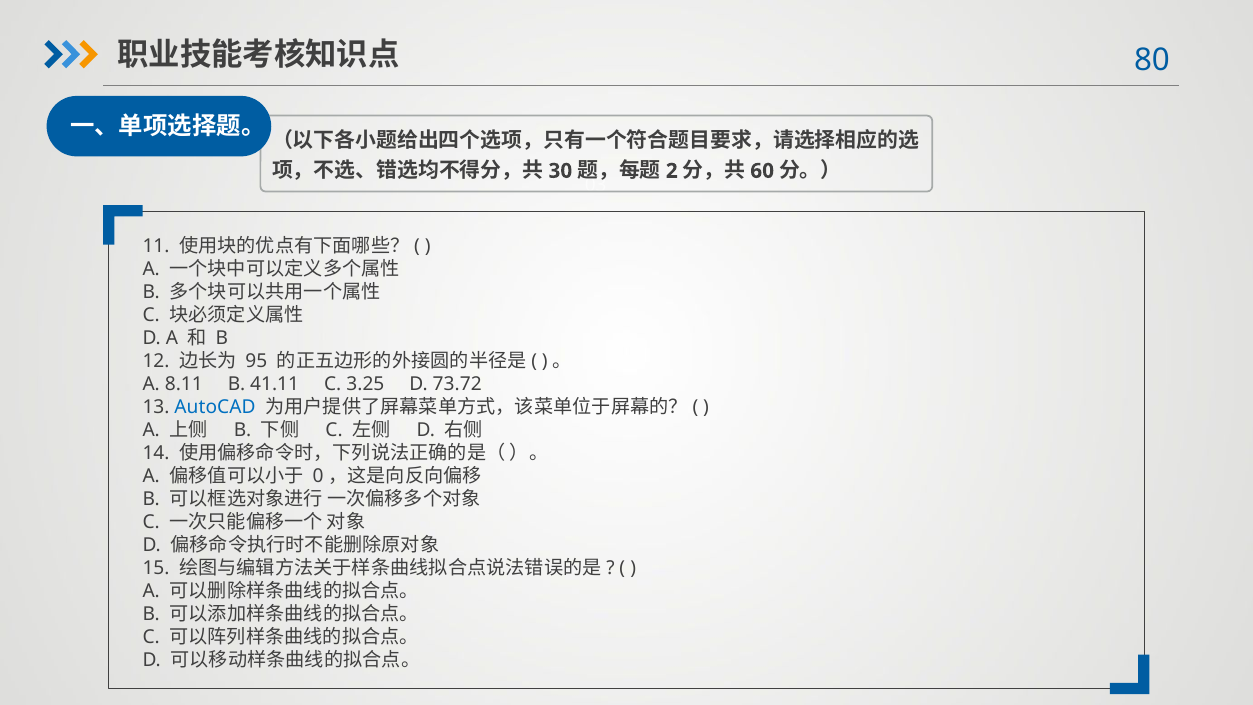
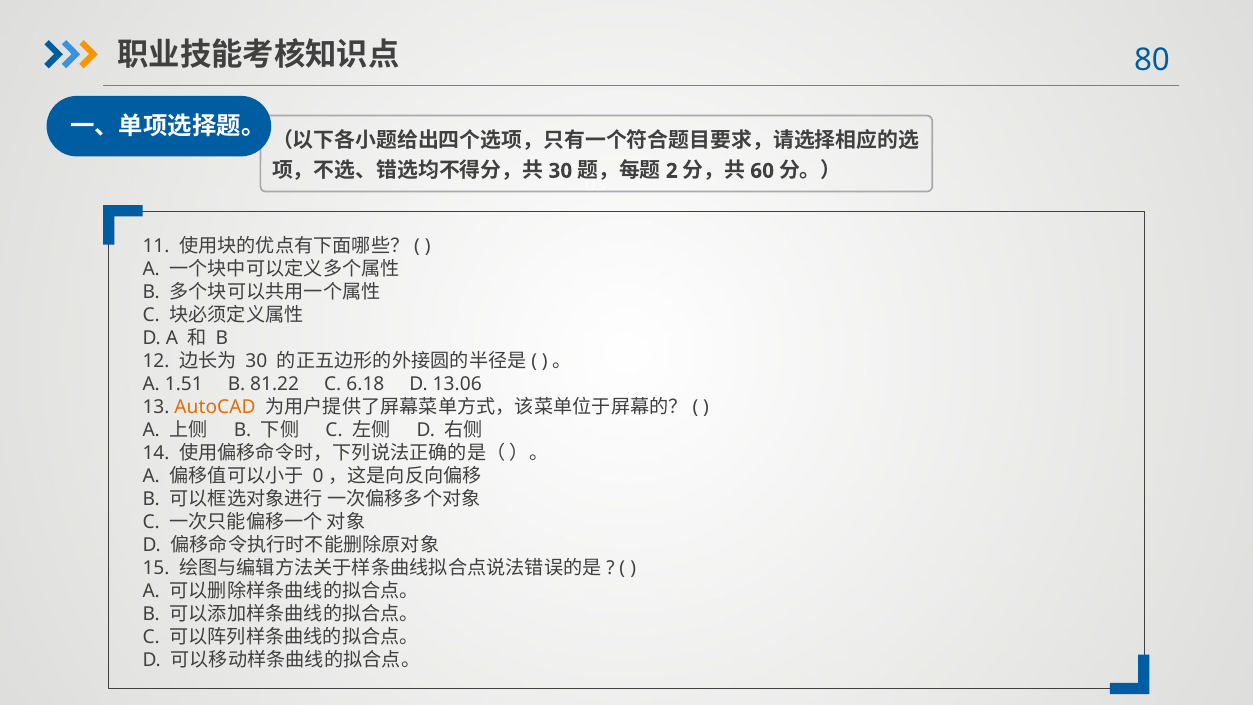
95: 95 -> 30 (256, 361)
8.11: 8.11 -> 1.51 (184, 384)
41.11: 41.11 -> 81.22 (275, 384)
3.25: 3.25 -> 6.18 (365, 384)
73.72: 73.72 -> 13.06 (457, 384)
AutoCAD colour: blue -> orange (215, 407)
